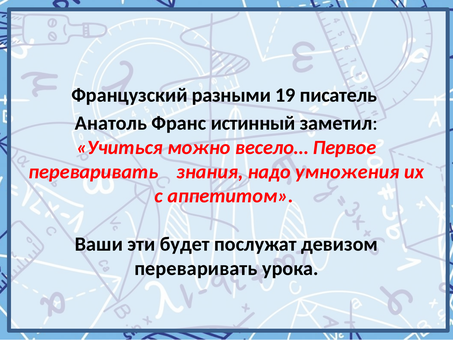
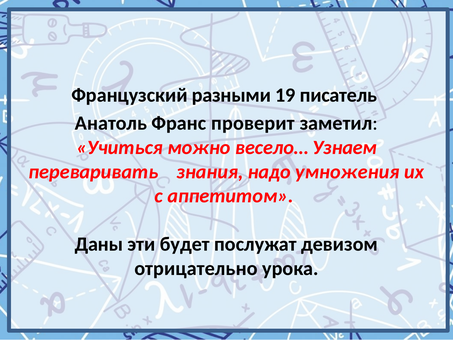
истинный: истинный -> проверит (253, 123)
Первое: Первое -> Узнаем (345, 147)
Ваши: Ваши -> Даны (99, 244)
переваривать: переваривать -> отрицательно (196, 268)
